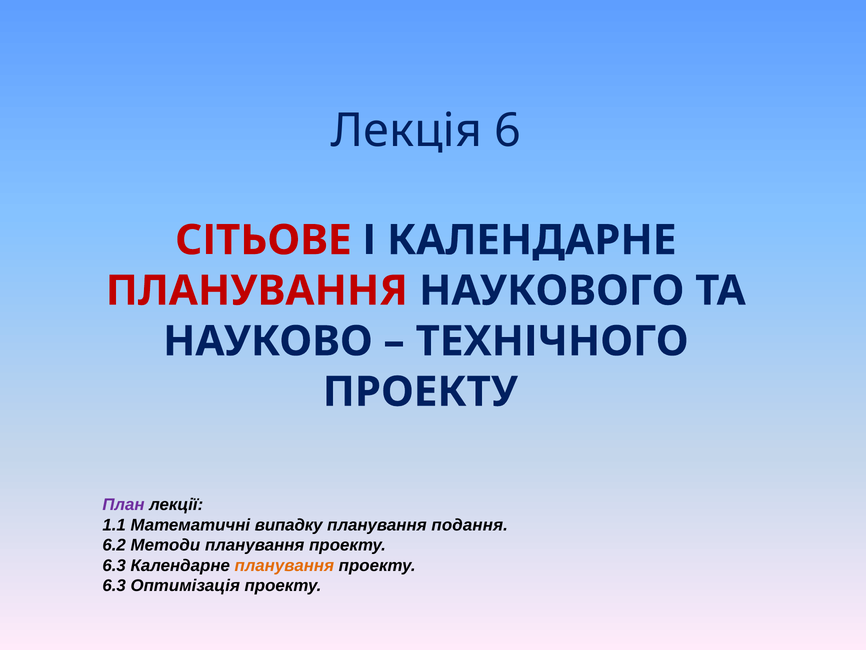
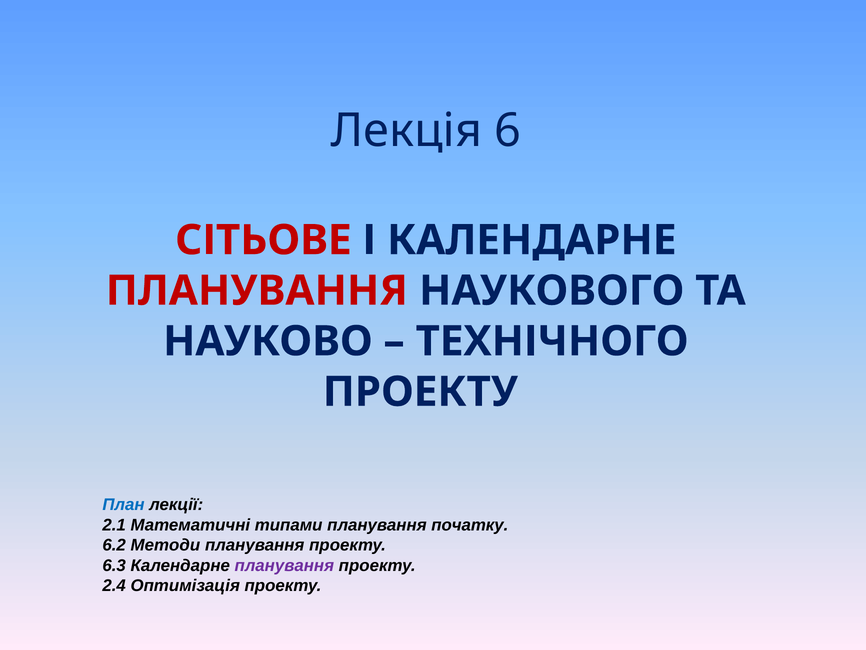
План colour: purple -> blue (124, 504)
1.1: 1.1 -> 2.1 (114, 525)
випадку: випадку -> типами (289, 525)
подання: подання -> початку (470, 525)
планування colour: orange -> purple (284, 565)
6.3: 6.3 -> 2.4 (114, 585)
